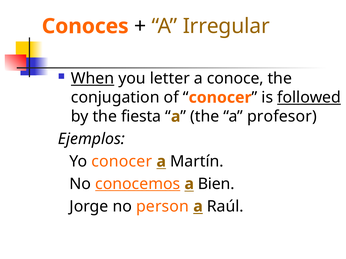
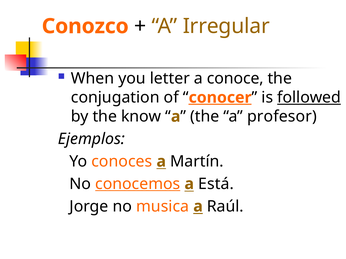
Conoces: Conoces -> Conozco (85, 26)
When underline: present -> none (93, 79)
conocer underline: none -> present (220, 98)
fiesta: fiesta -> know (141, 117)
Yo conocer: conocer -> conoces (122, 162)
Bien: Bien -> Está (216, 184)
person: person -> musica (163, 207)
